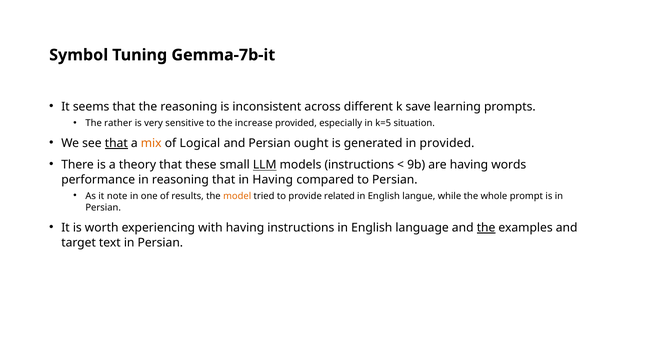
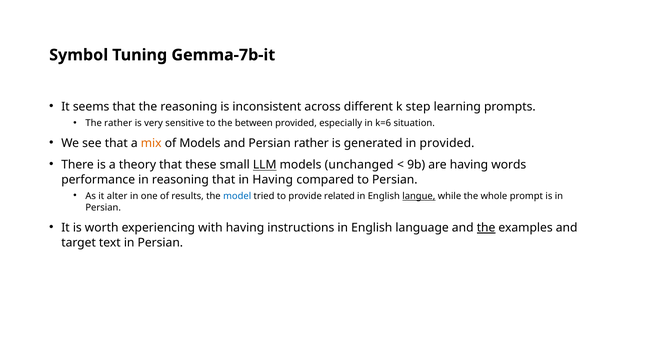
save: save -> step (418, 107)
increase: increase -> between (254, 123)
k=5: k=5 -> k=6 (383, 123)
that underline: present -> none (116, 143)
of Logical: Logical -> Models (200, 143)
Persian ought: ought -> rather (311, 143)
models instructions: instructions -> unchanged (359, 165)
note: note -> alter (117, 196)
model colour: orange -> blue (237, 196)
langue underline: none -> present (419, 196)
